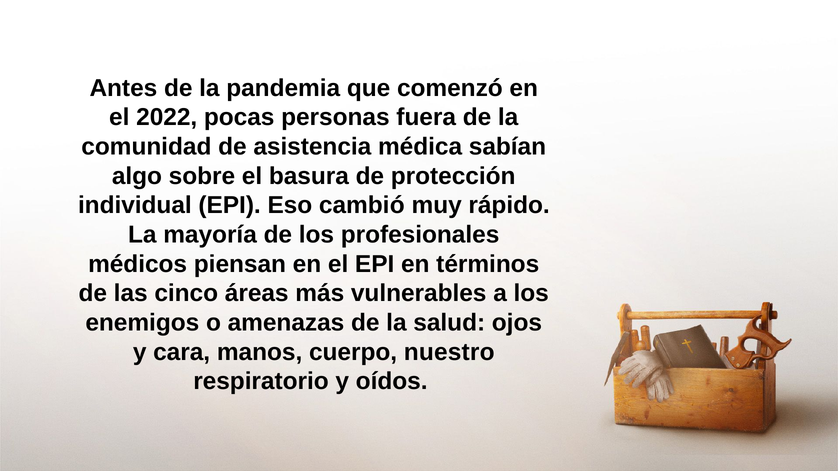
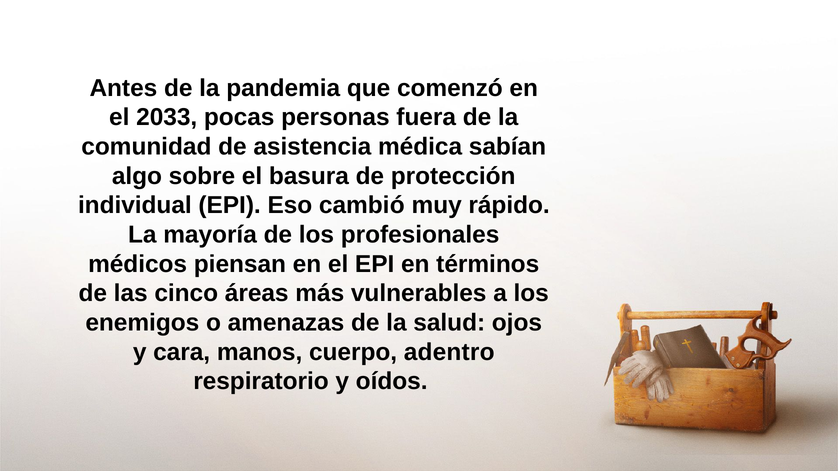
2022: 2022 -> 2033 (167, 117)
nuestro: nuestro -> adentro (449, 352)
